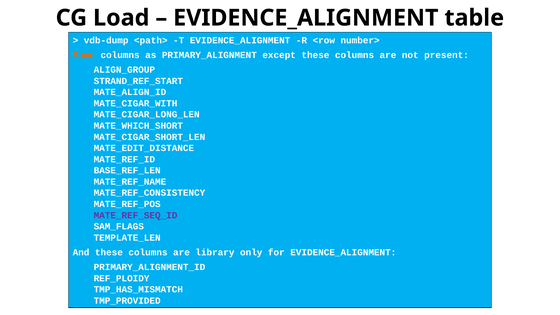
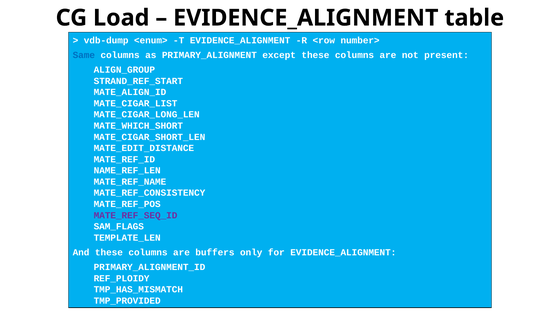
<path>: <path> -> <enum> (151, 40)
Same colour: orange -> blue (84, 55)
MATE_CIGAR_WITH: MATE_CIGAR_WITH -> MATE_CIGAR_LIST (136, 103)
BASE_REF_LEN: BASE_REF_LEN -> NAME_REF_LEN (127, 171)
library: library -> buffers (215, 252)
